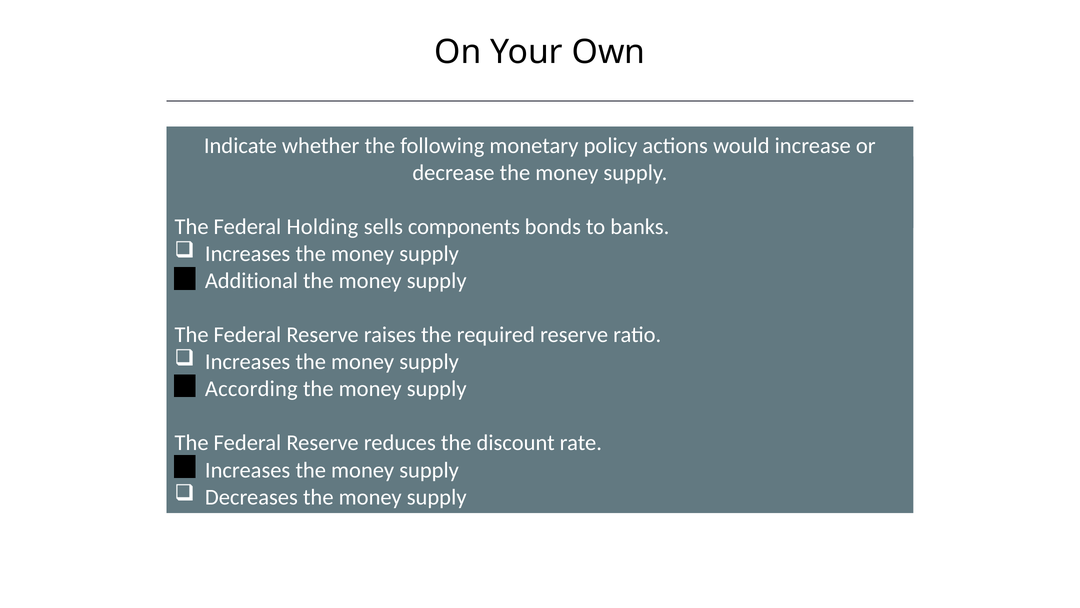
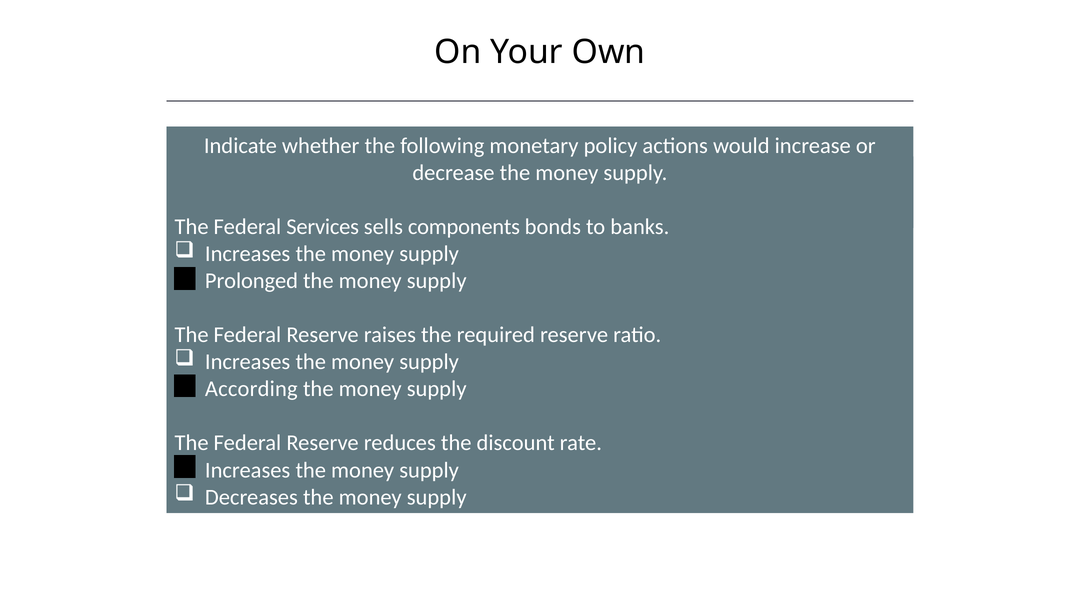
Holding: Holding -> Services (323, 227)
Additional: Additional -> Prolonged (251, 281)
